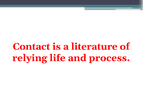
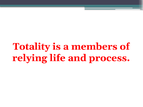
Contact: Contact -> Totality (31, 47)
literature: literature -> members (94, 47)
